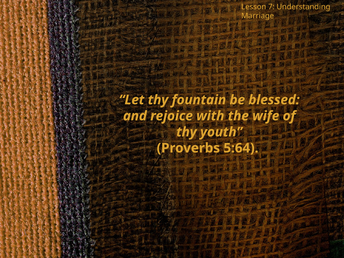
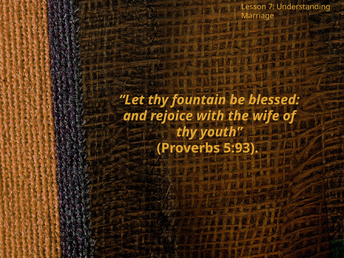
5:64: 5:64 -> 5:93 (241, 148)
